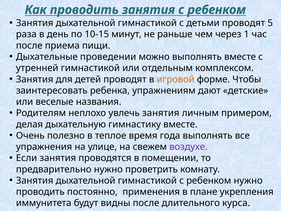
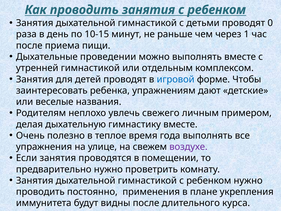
5: 5 -> 0 (270, 23)
игровой colour: orange -> blue (176, 79)
увлечь занятия: занятия -> свежего (161, 113)
